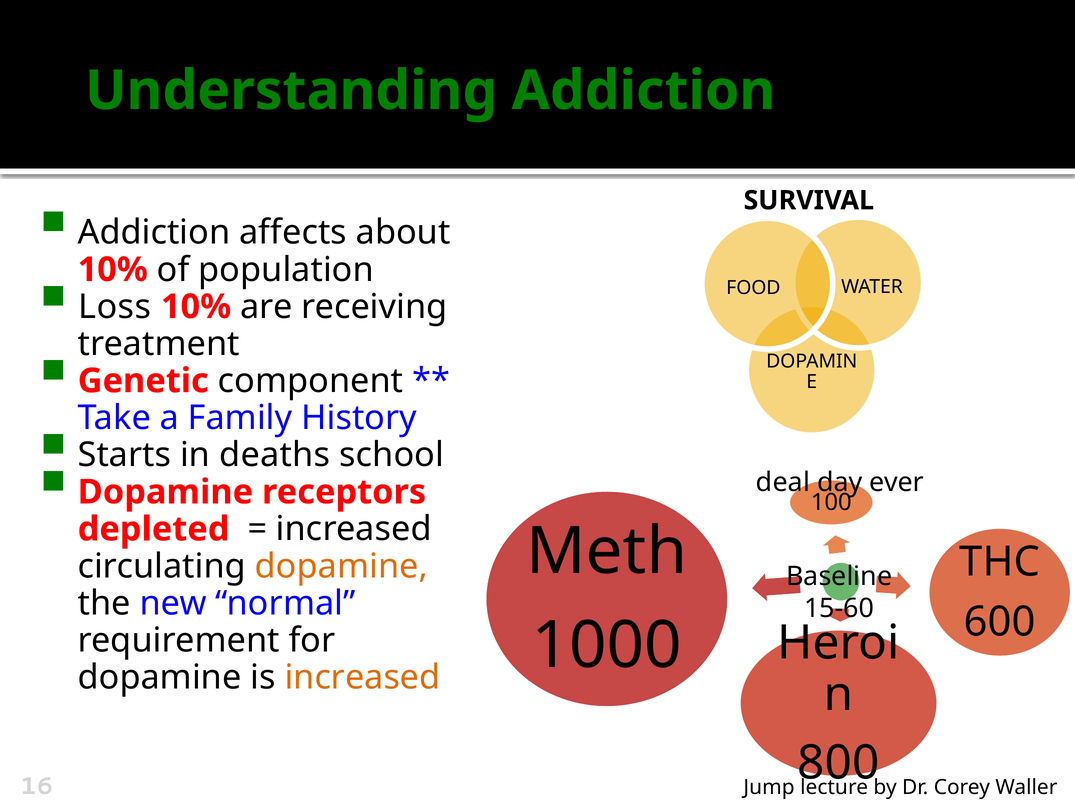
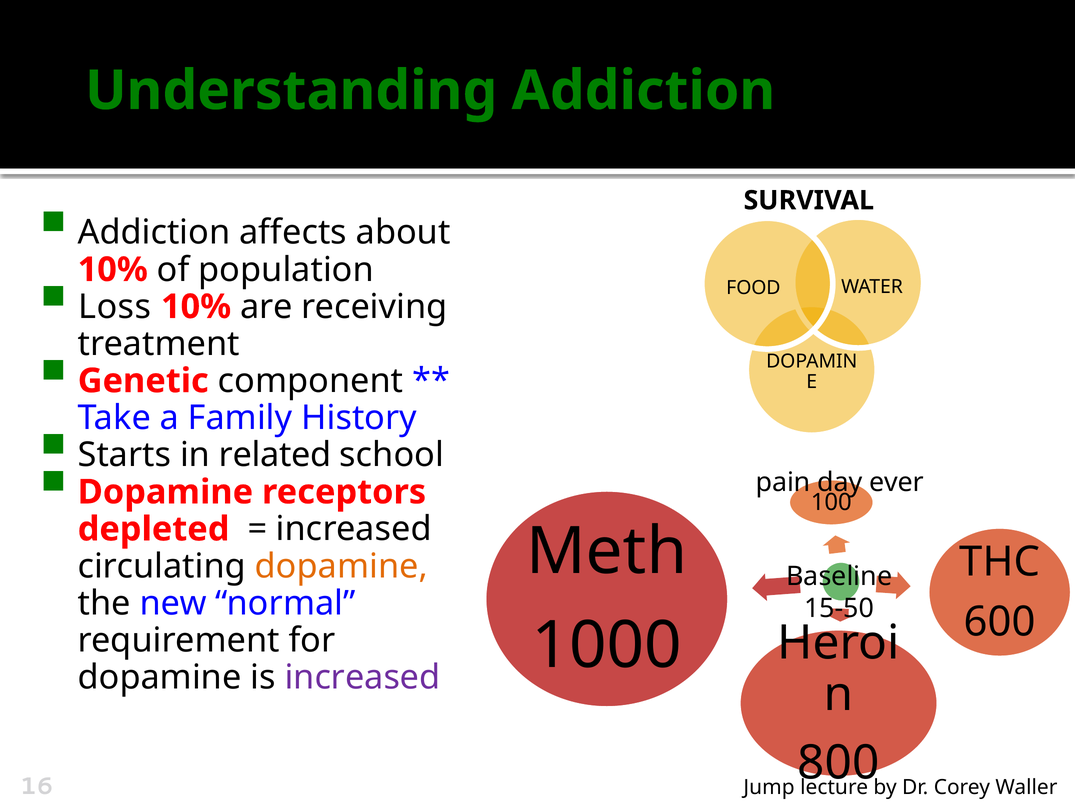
deaths: deaths -> related (275, 455)
deal: deal -> pain (783, 482)
15-60: 15-60 -> 15-50 (839, 609)
increased colour: orange -> purple (362, 678)
